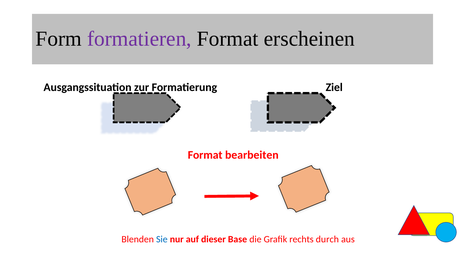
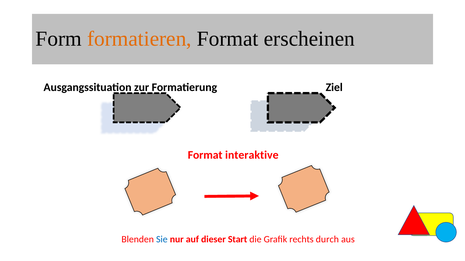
formatieren colour: purple -> orange (139, 39)
bearbeiten: bearbeiten -> interaktive (252, 155)
Base: Base -> Start (238, 240)
